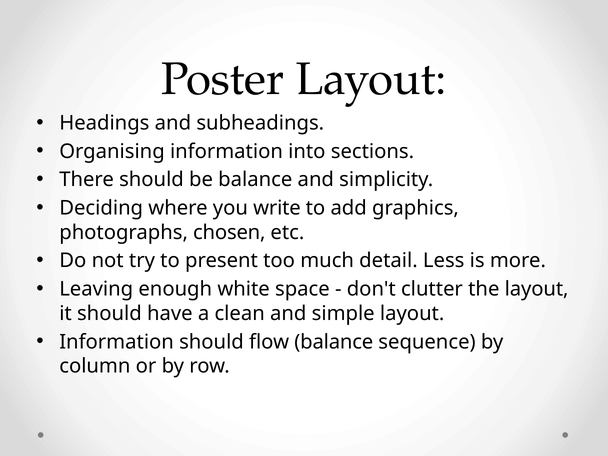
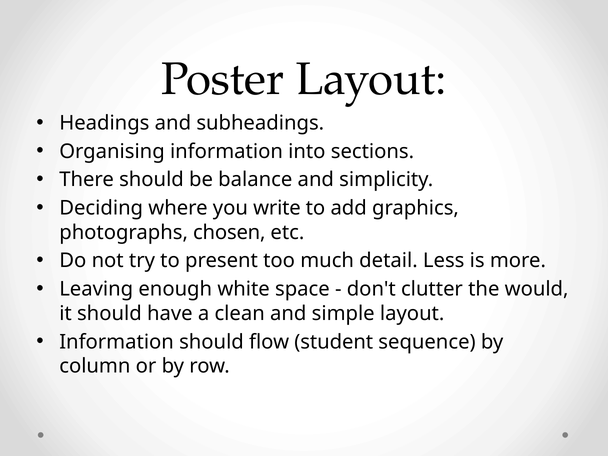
the layout: layout -> would (537, 289)
flow balance: balance -> student (334, 342)
